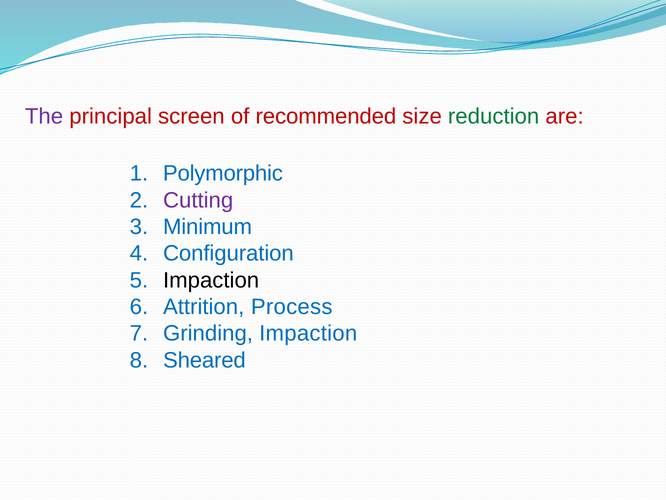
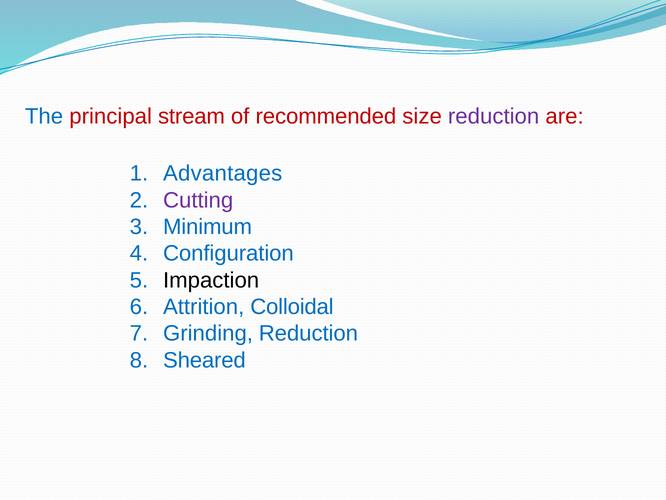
The colour: purple -> blue (44, 116)
screen: screen -> stream (192, 116)
reduction colour: green -> purple (494, 116)
Polymorphic: Polymorphic -> Advantages (223, 173)
Process: Process -> Colloidal (292, 307)
Grinding Impaction: Impaction -> Reduction (308, 333)
